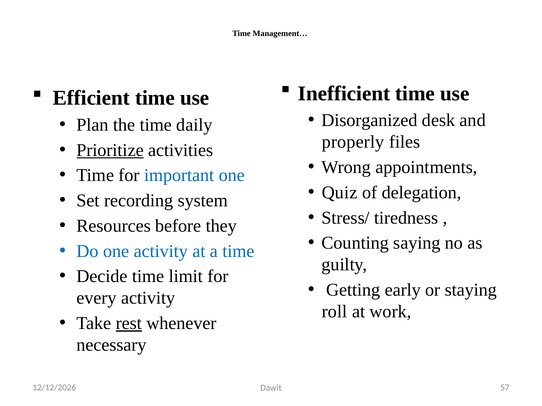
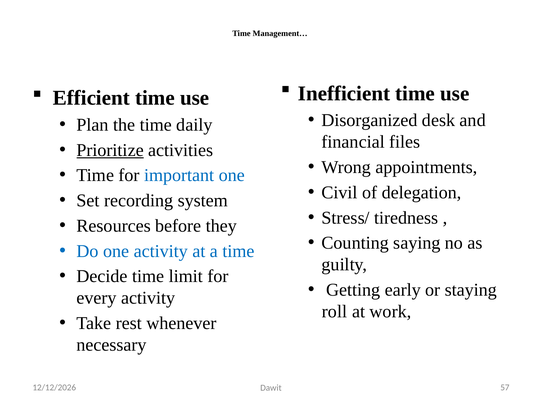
properly: properly -> financial (353, 142)
Quiz: Quiz -> Civil (340, 193)
rest underline: present -> none (129, 324)
